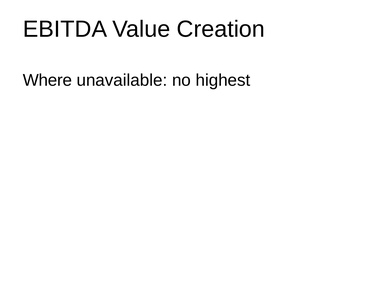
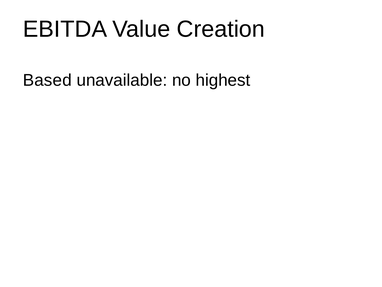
Where: Where -> Based (47, 80)
